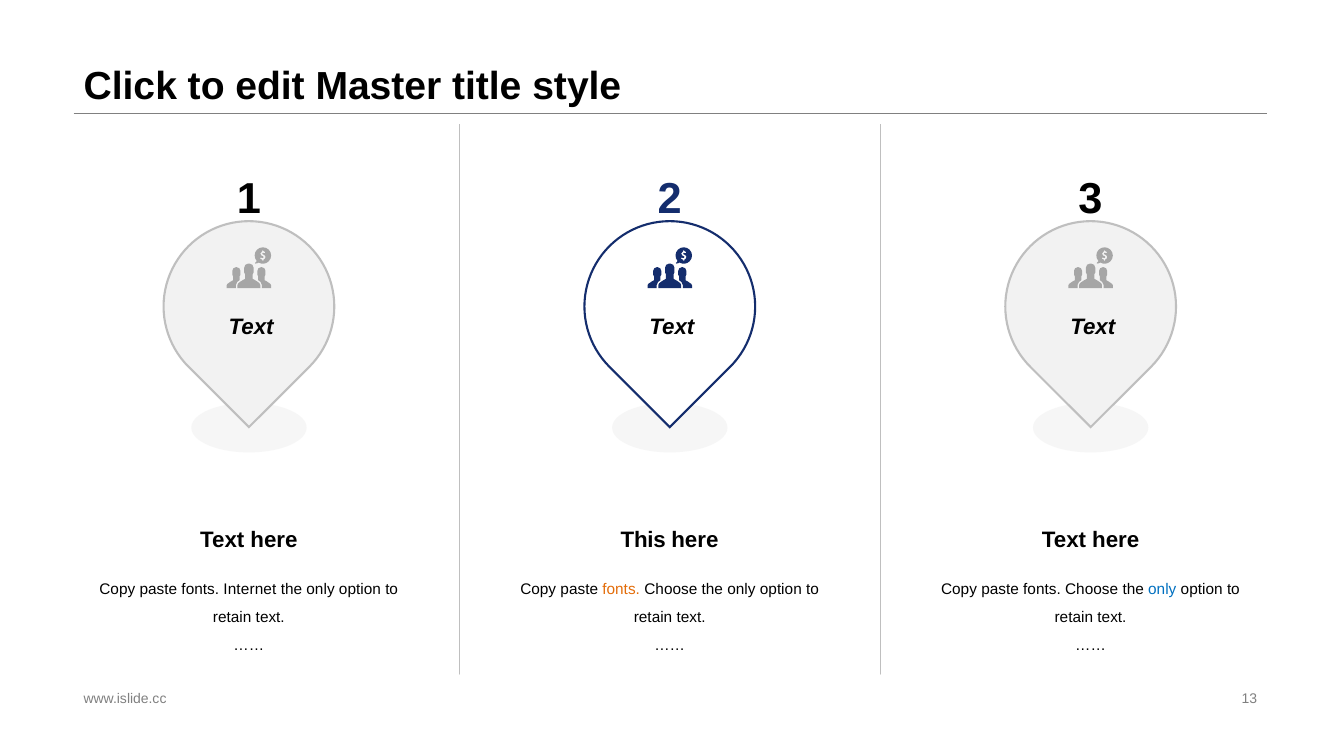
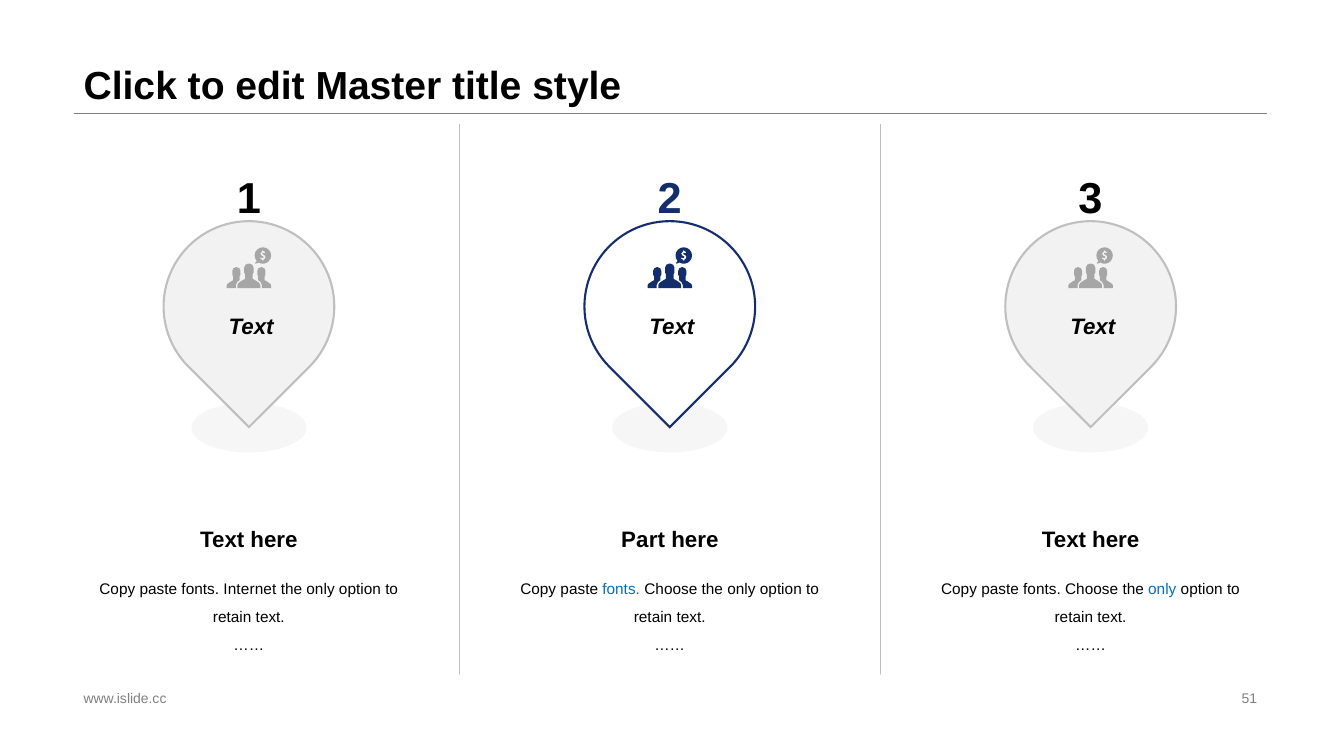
This: This -> Part (643, 540)
fonts colour: orange -> blue (621, 590)
13: 13 -> 51 (1249, 699)
